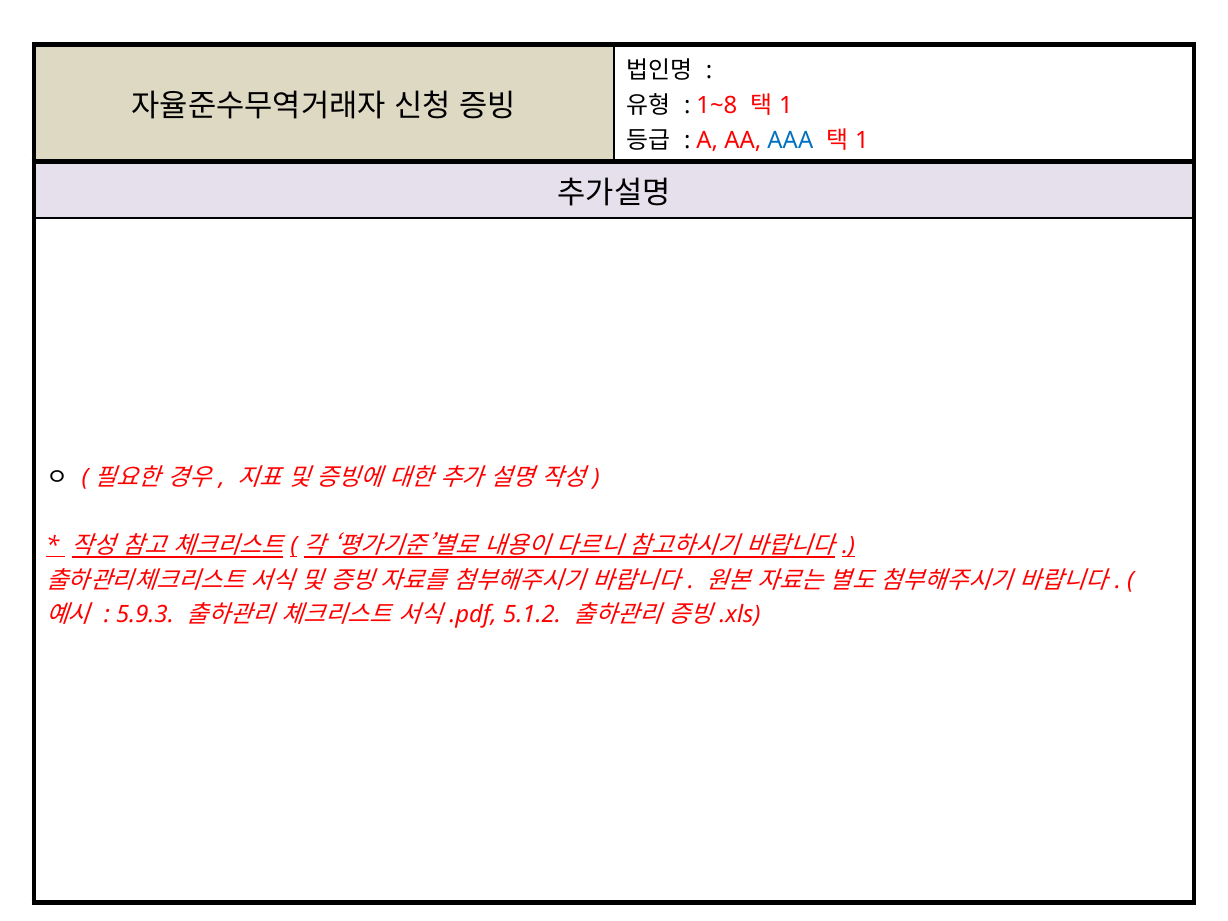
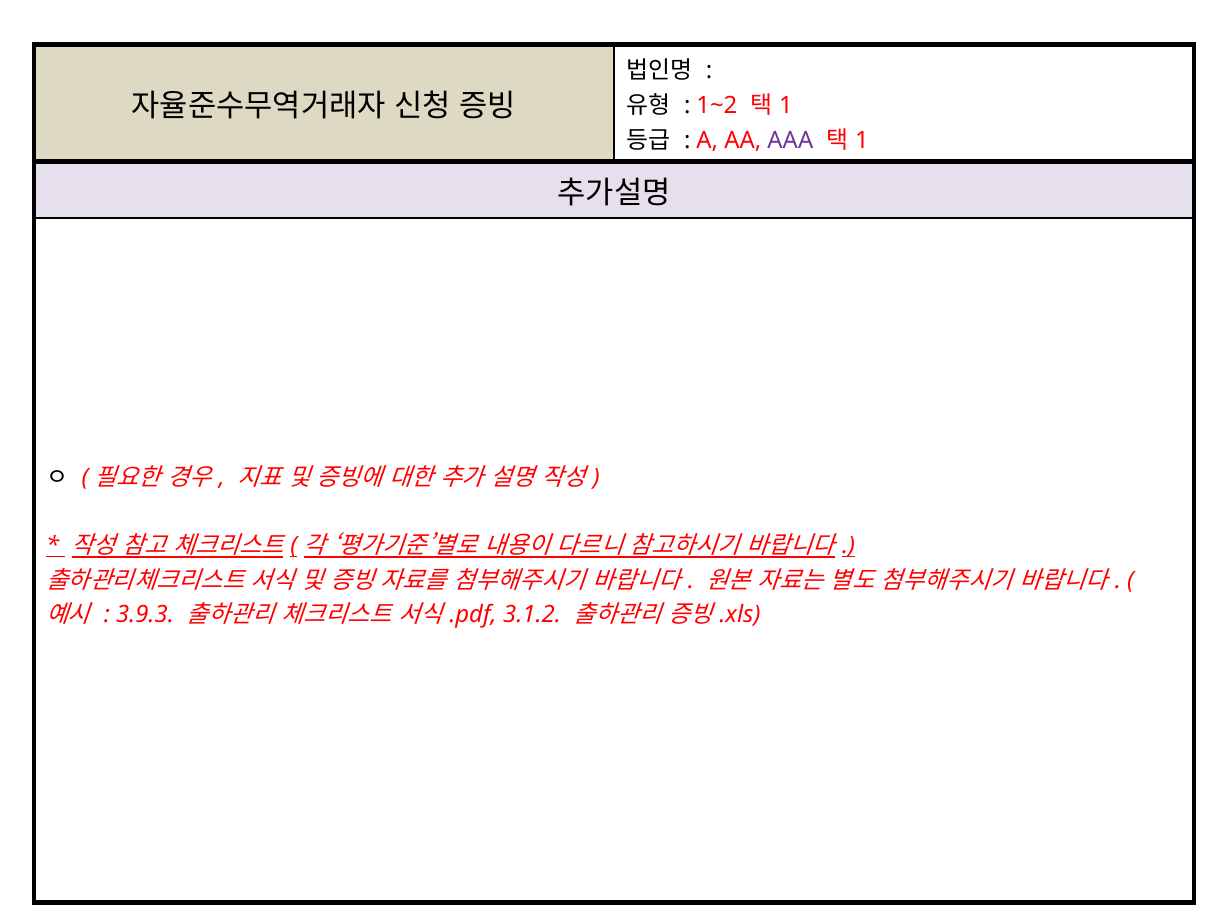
1~8: 1~8 -> 1~2 (717, 106)
AAA colour: blue -> purple (790, 140)
5.9.3: 5.9.3 -> 3.9.3 (145, 615)
5.1.2: 5.1.2 -> 3.1.2 (532, 615)
